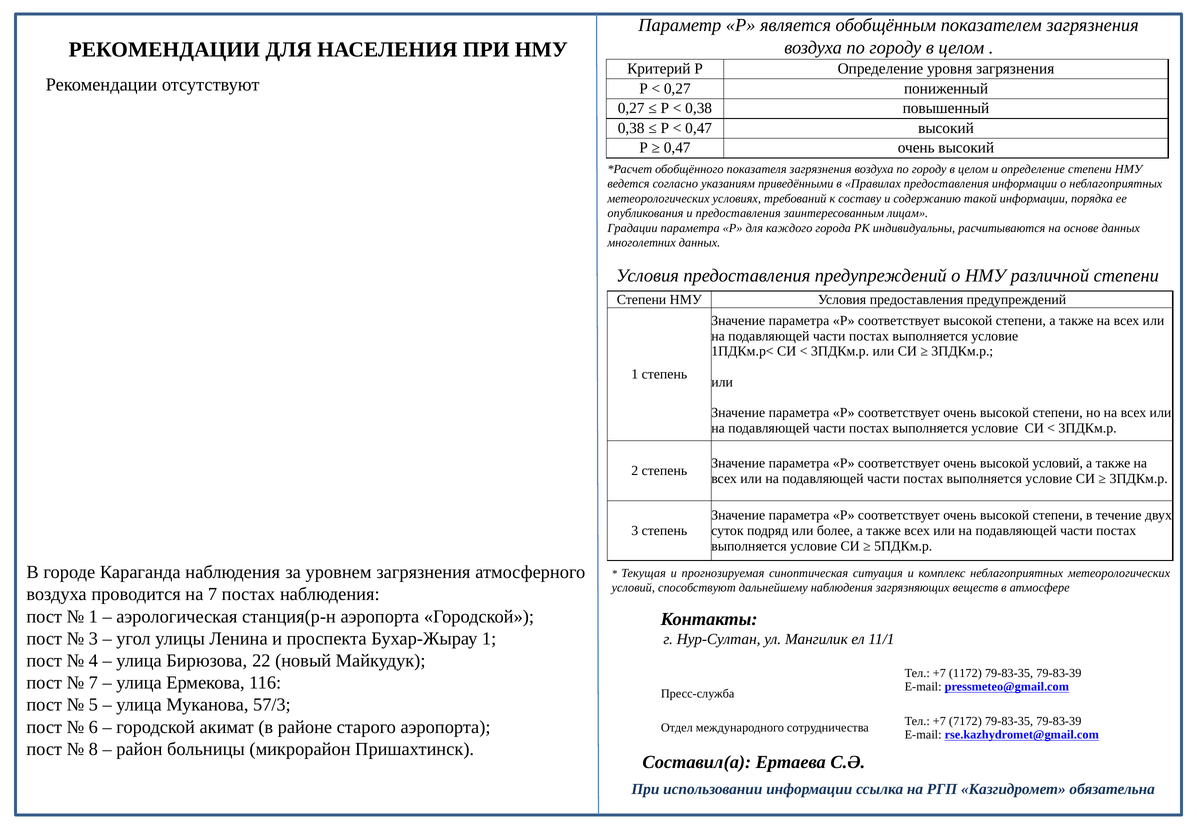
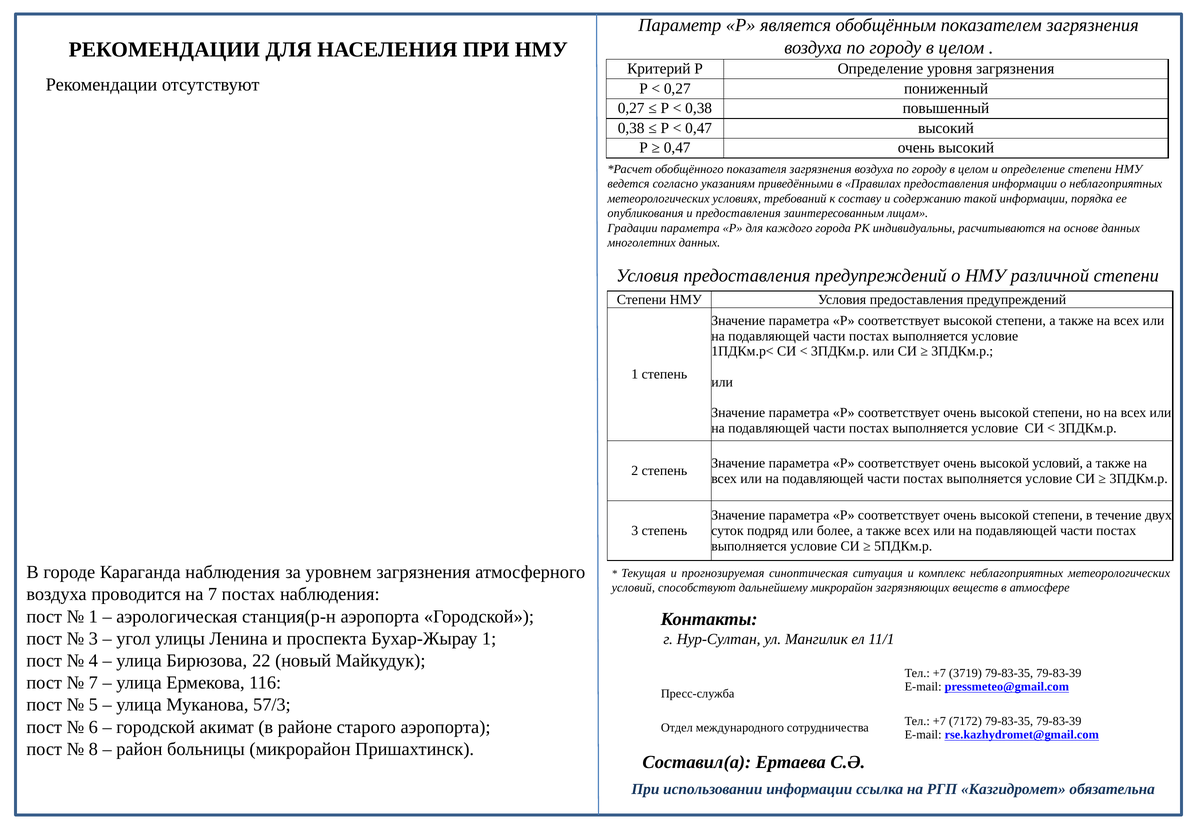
дальнейшему наблюдения: наблюдения -> микрорайон (842, 588)
1172: 1172 -> 3719 (965, 673)
